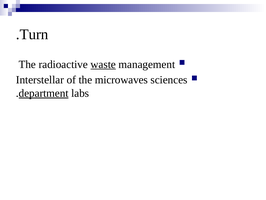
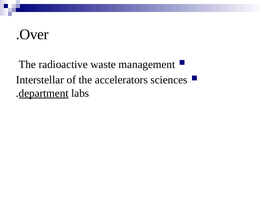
Turn: Turn -> Over (34, 34)
waste underline: present -> none (103, 64)
microwaves: microwaves -> accelerators (121, 80)
